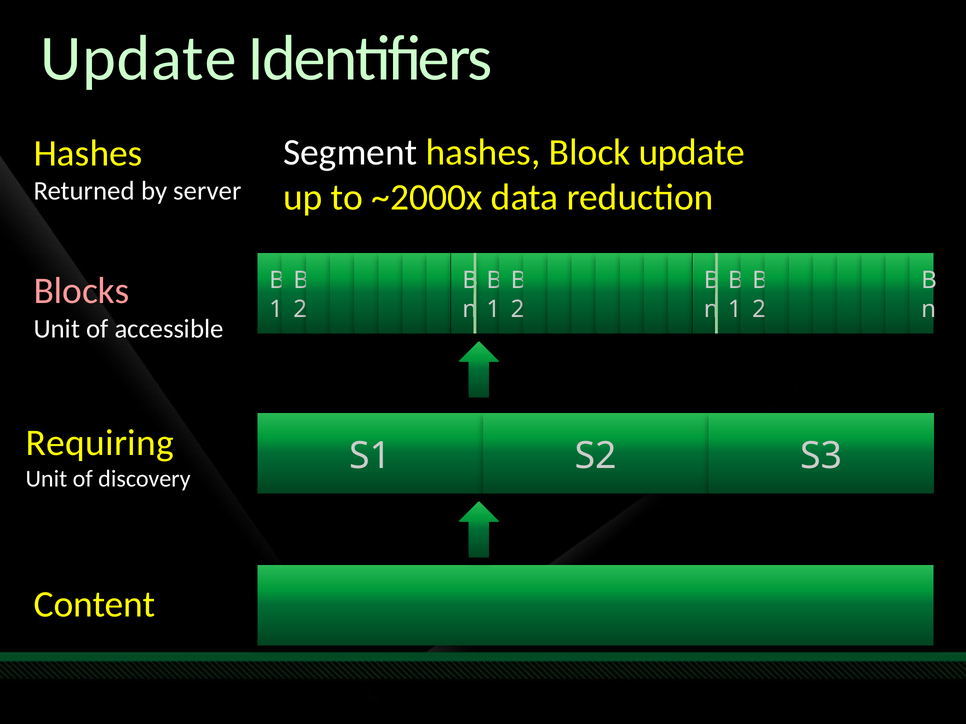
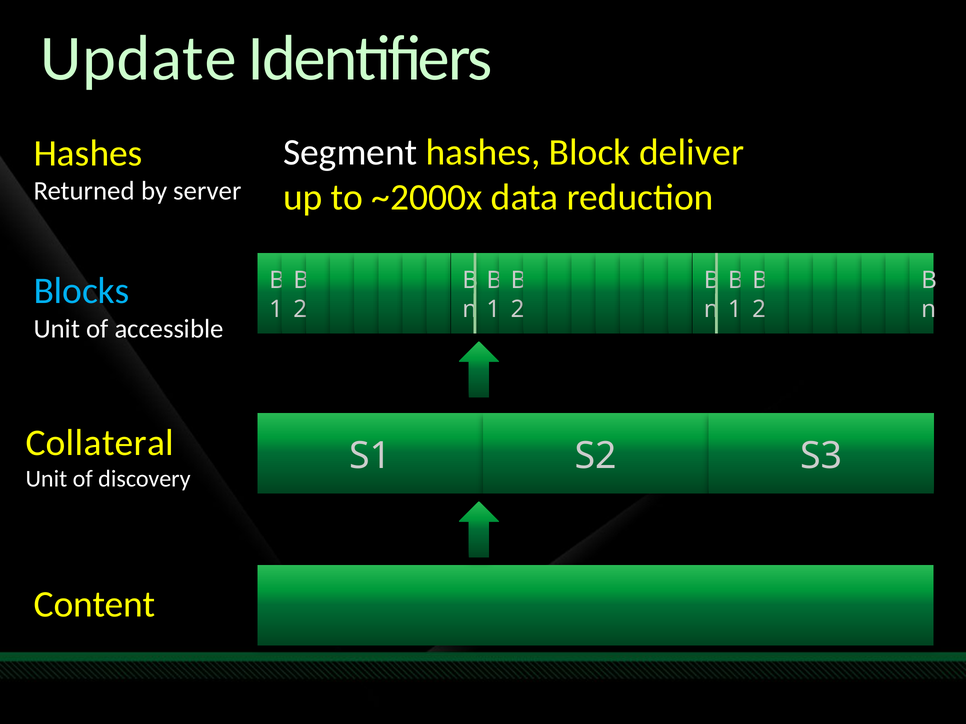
Block update: update -> deliver (692, 152)
Blocks colour: pink -> light blue (82, 291)
Requiring: Requiring -> Collateral (100, 443)
